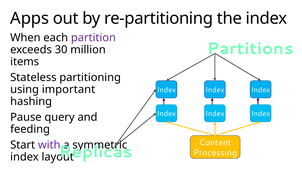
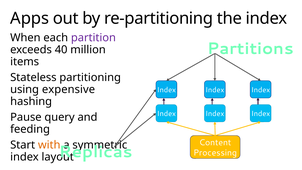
30: 30 -> 40 (61, 50)
important: important -> expensive (69, 89)
with colour: purple -> orange (49, 145)
